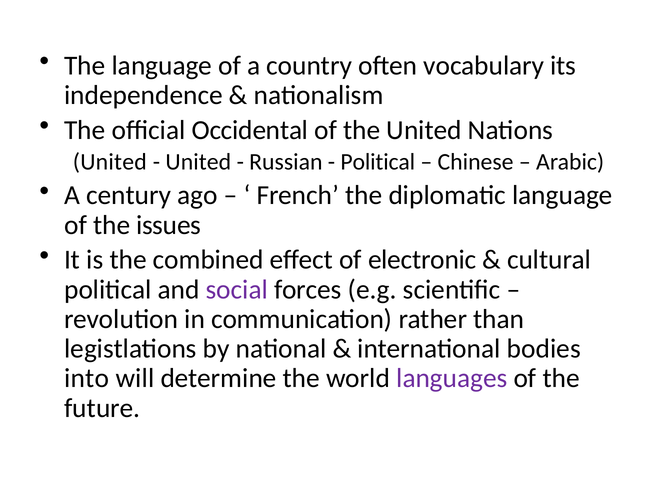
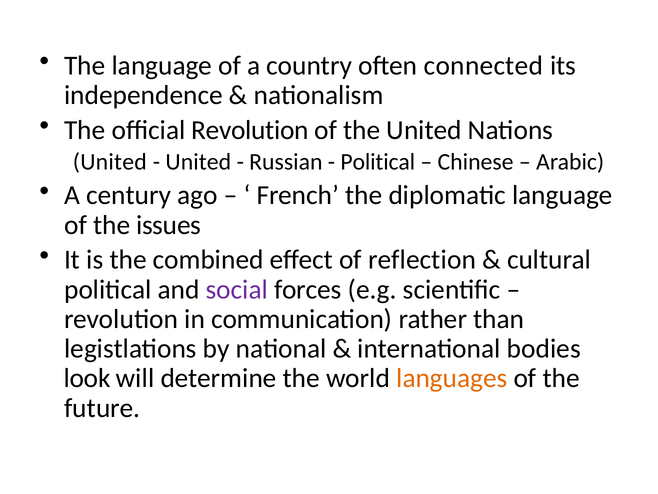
vocabulary: vocabulary -> connected (484, 66)
official Occidental: Occidental -> Revolution (250, 130)
electronic: electronic -> reflection (422, 260)
into: into -> look (87, 378)
languages colour: purple -> orange (452, 378)
